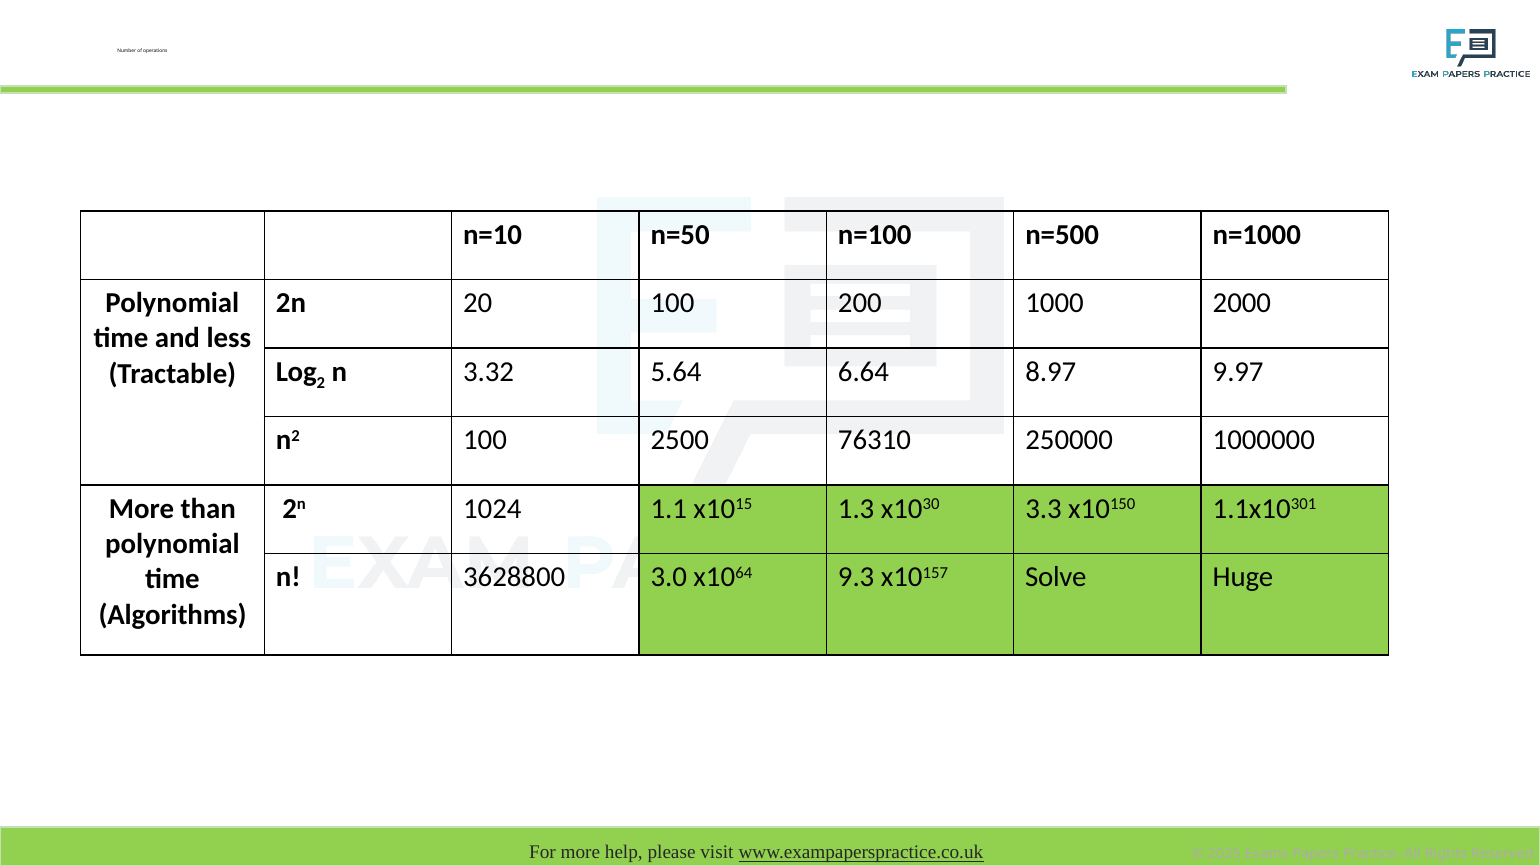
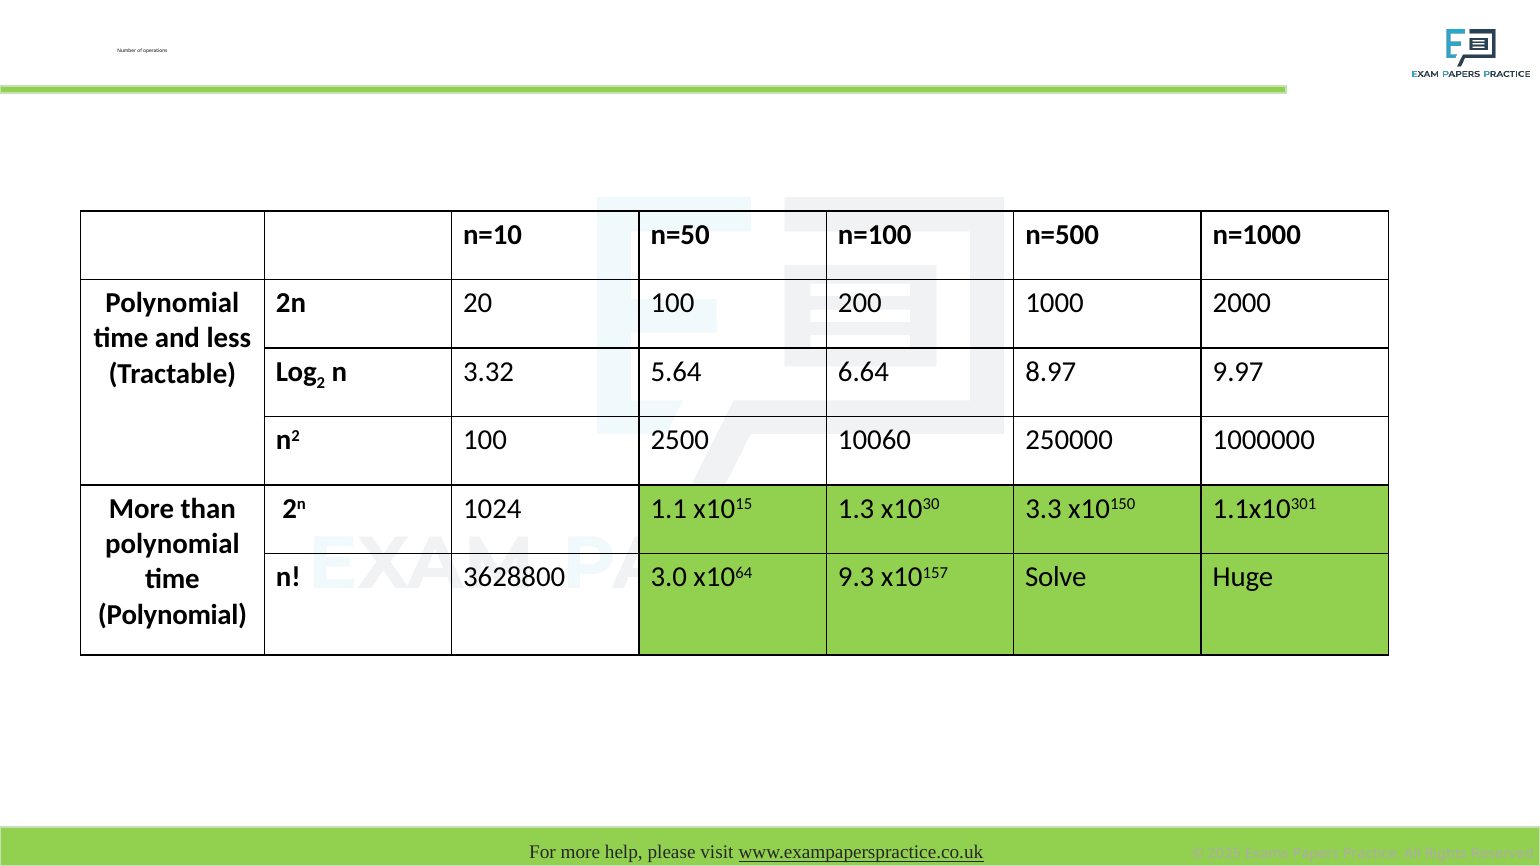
76310: 76310 -> 10060 (874, 440)
Algorithms: Algorithms -> Polynomial (173, 615)
